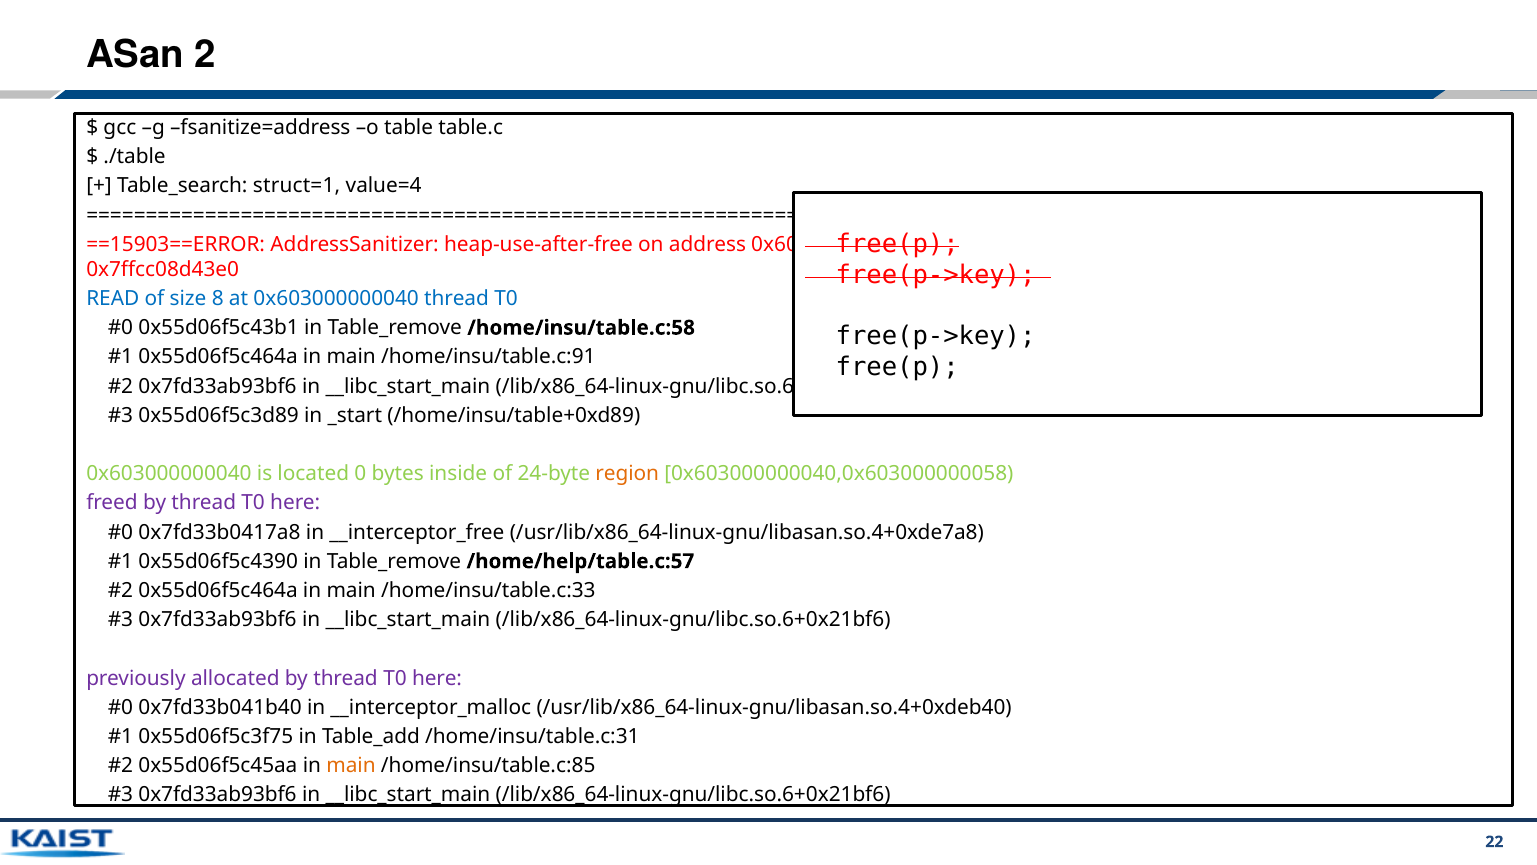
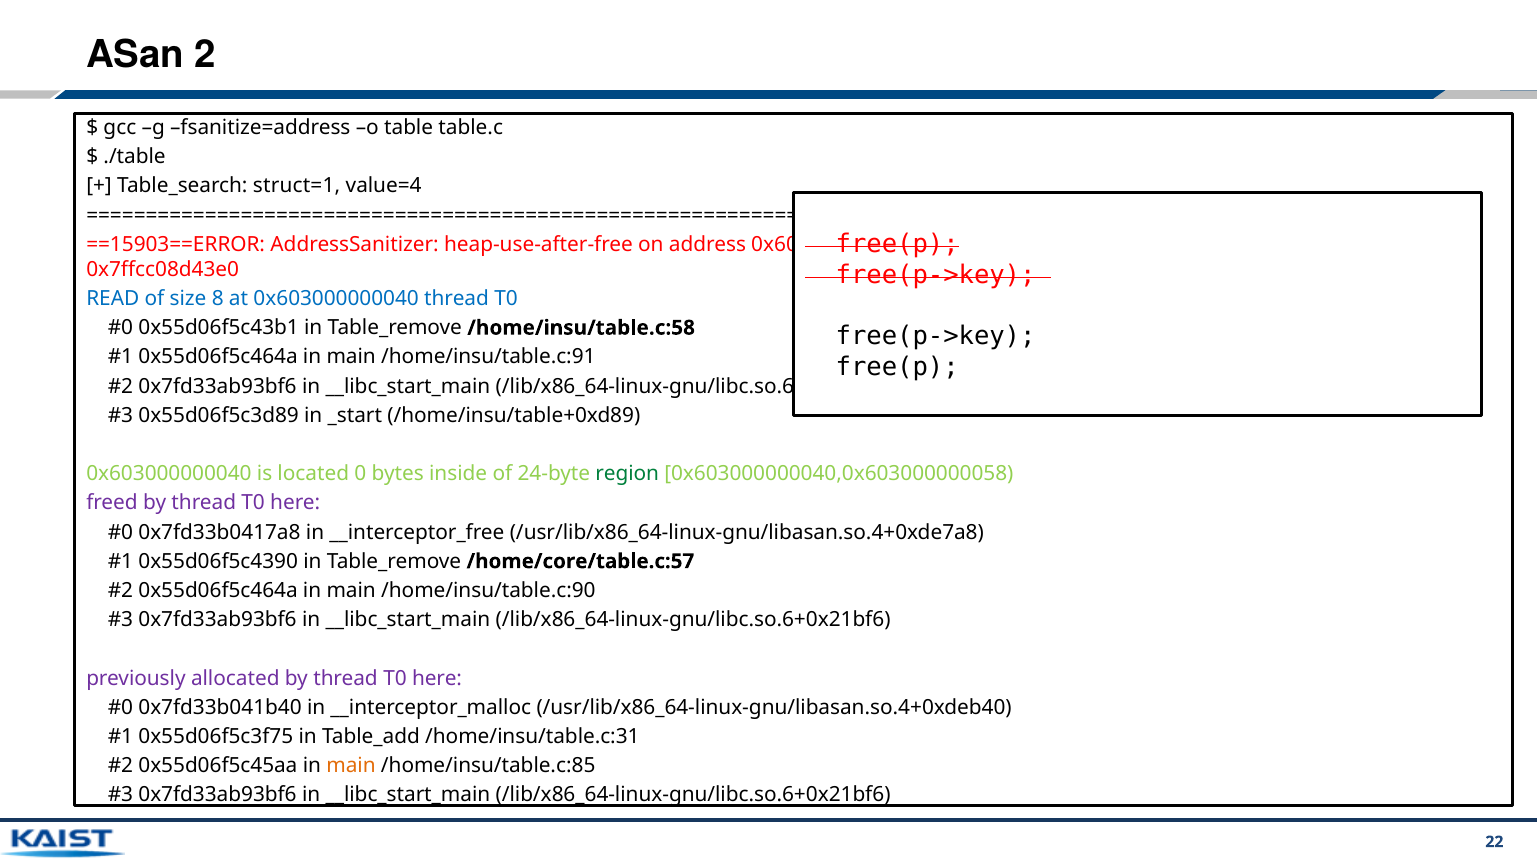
region colour: orange -> green (627, 474)
/home/help/table.c:57: /home/help/table.c:57 -> /home/core/table.c:57 (580, 561)
/home/insu/table.c:33: /home/insu/table.c:33 -> /home/insu/table.c:90 (488, 590)
